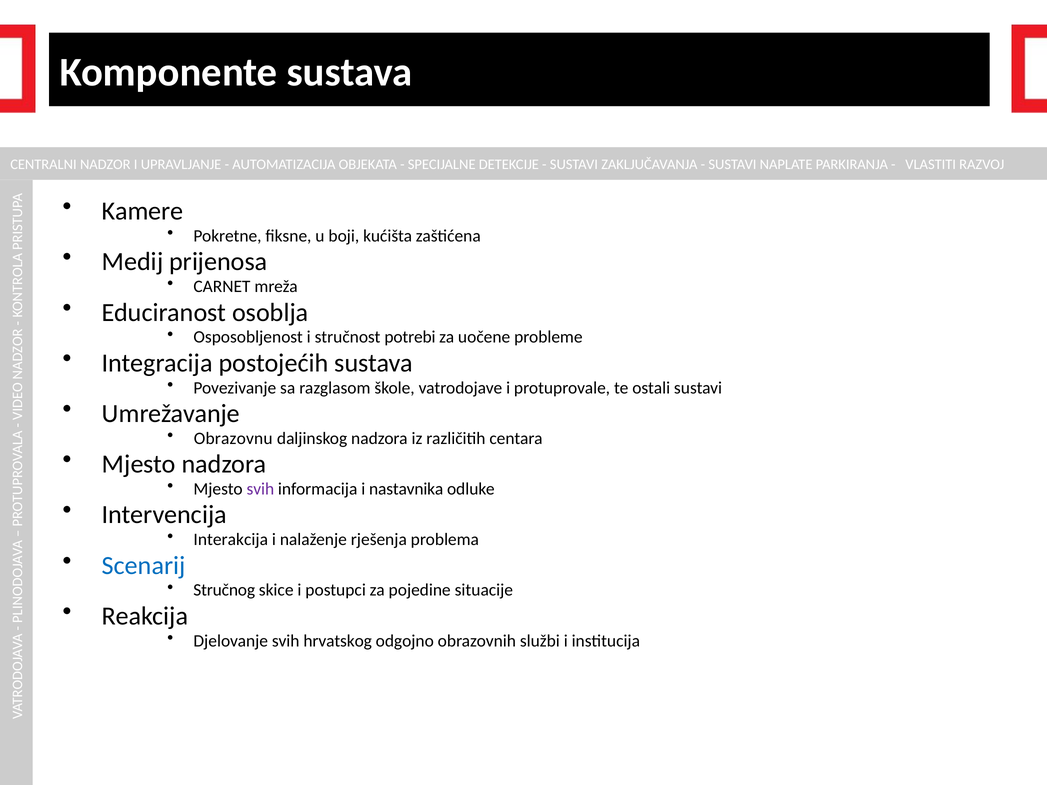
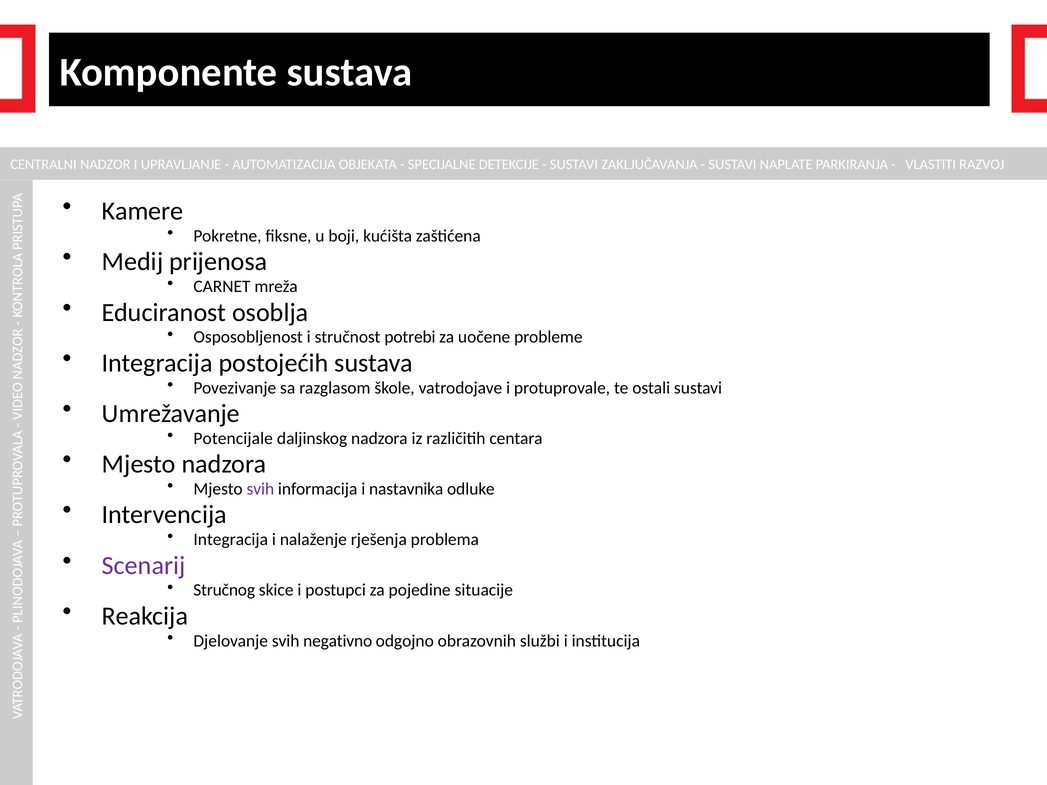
Obrazovnu: Obrazovnu -> Potencijale (233, 439)
Interakcija: Interakcija -> Integracija (231, 540)
Scenarij colour: blue -> purple (144, 566)
hrvatskog: hrvatskog -> negativno (338, 641)
